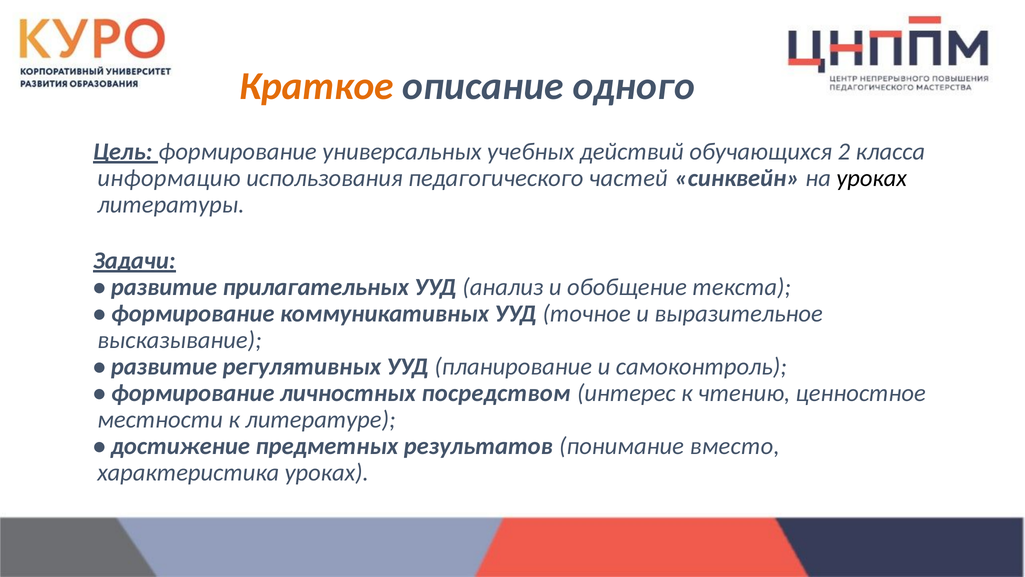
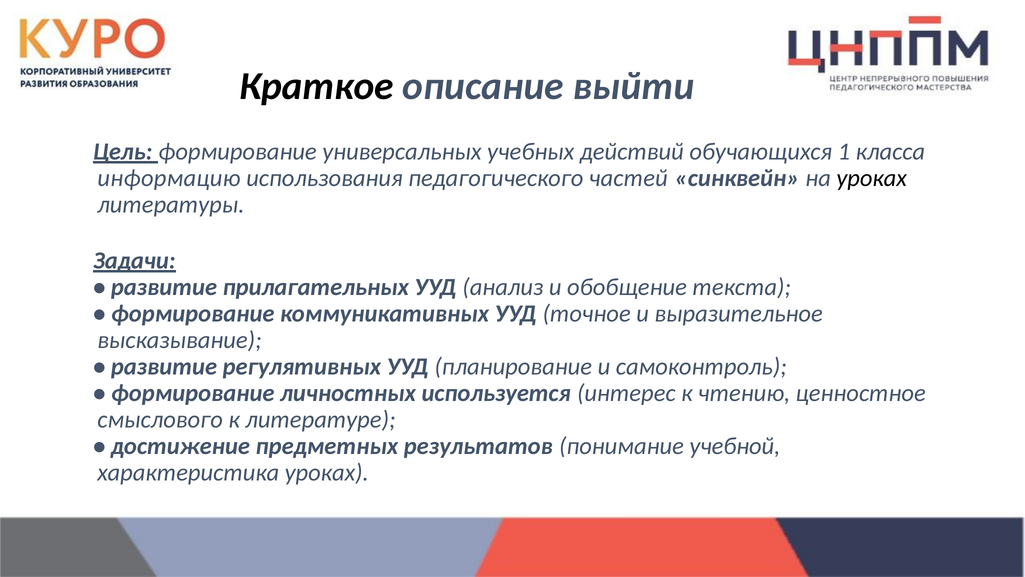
Краткое colour: orange -> black (316, 86)
одного: одного -> выйти (634, 86)
2: 2 -> 1 (844, 151)
посредством: посредством -> используется (496, 393)
местности: местности -> смыслового (160, 419)
вместо: вместо -> учебной (735, 446)
